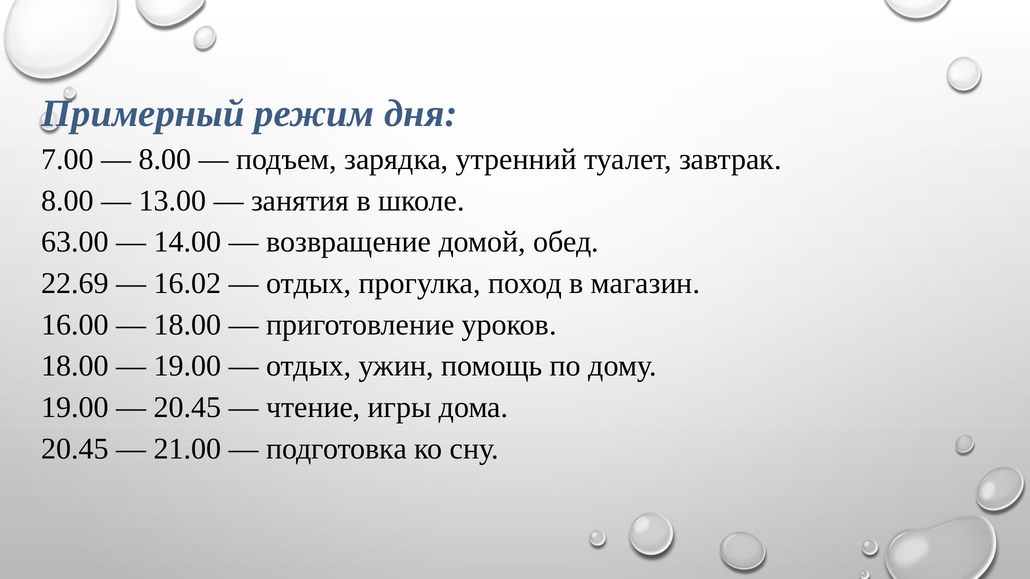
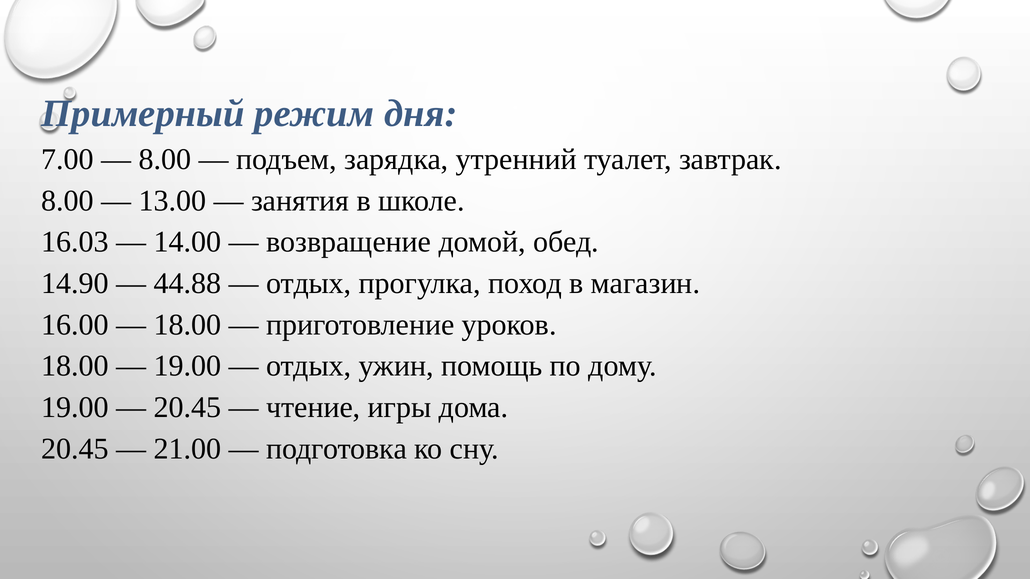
63.00: 63.00 -> 16.03 (75, 242)
22.69: 22.69 -> 14.90 (75, 284)
16.02: 16.02 -> 44.88 (187, 284)
